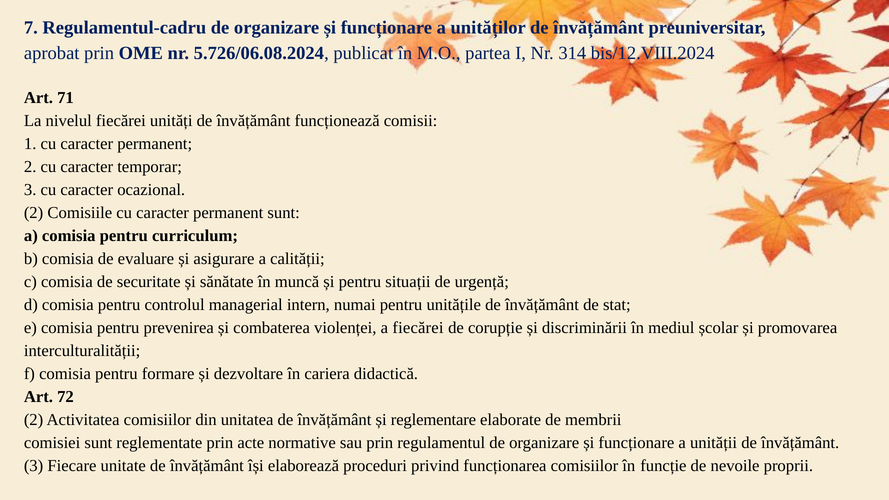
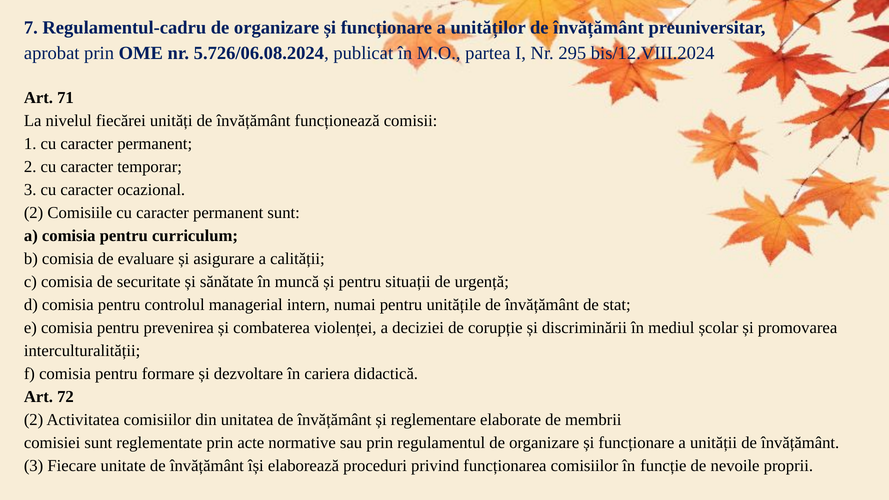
314: 314 -> 295 (572, 53)
a fiecărei: fiecărei -> deciziei (418, 328)
